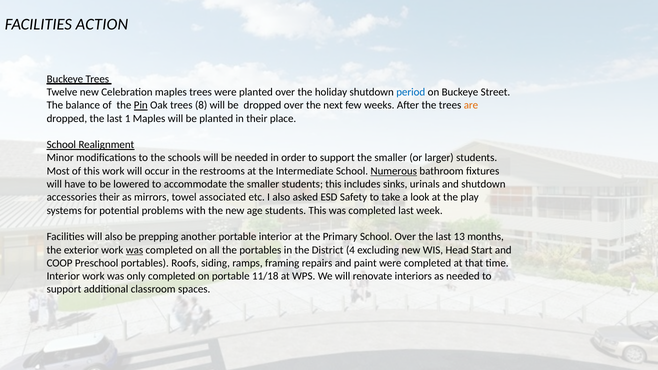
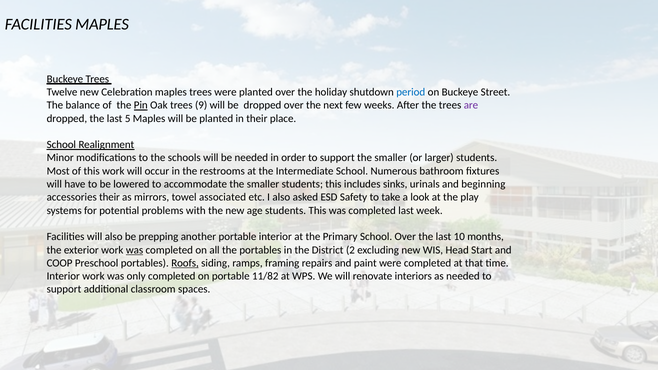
FACILITIES ACTION: ACTION -> MAPLES (102, 24)
8: 8 -> 9 (201, 105)
are colour: orange -> purple (471, 105)
1: 1 -> 5 (128, 118)
Numerous underline: present -> none (394, 171)
and shutdown: shutdown -> beginning (483, 184)
13: 13 -> 10 (459, 237)
4: 4 -> 2 (350, 250)
Roofs underline: none -> present (185, 263)
11/18: 11/18 -> 11/82 (265, 276)
